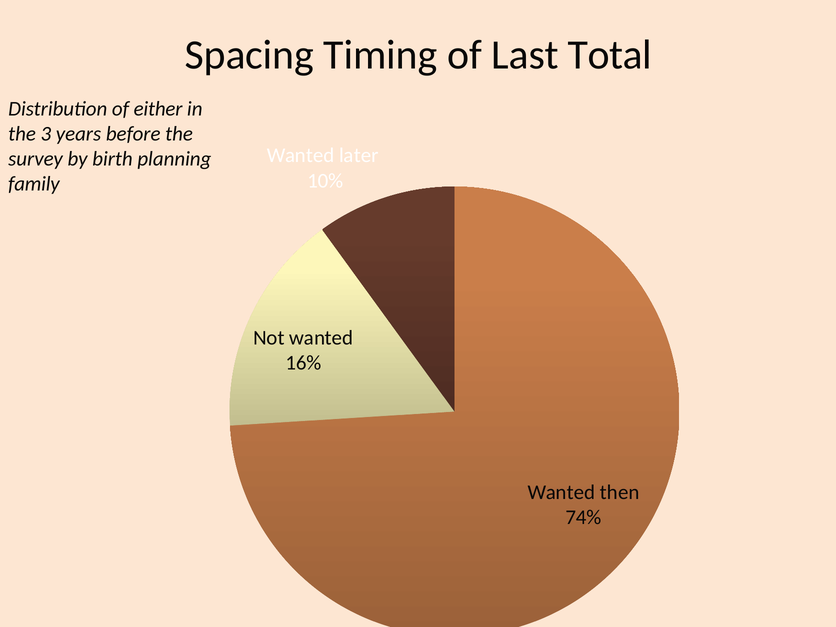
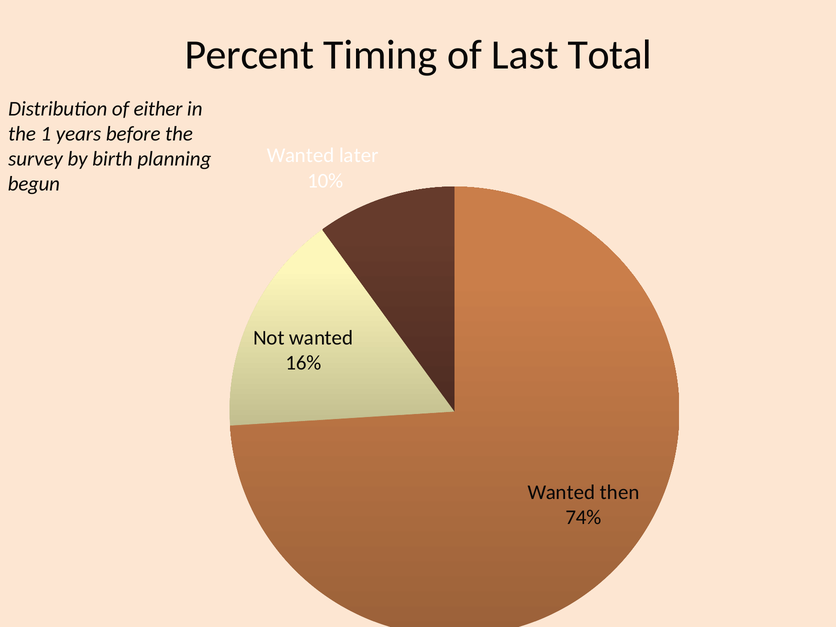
Spacing: Spacing -> Percent (249, 55)
3: 3 -> 1 (46, 134)
family: family -> begun (34, 184)
